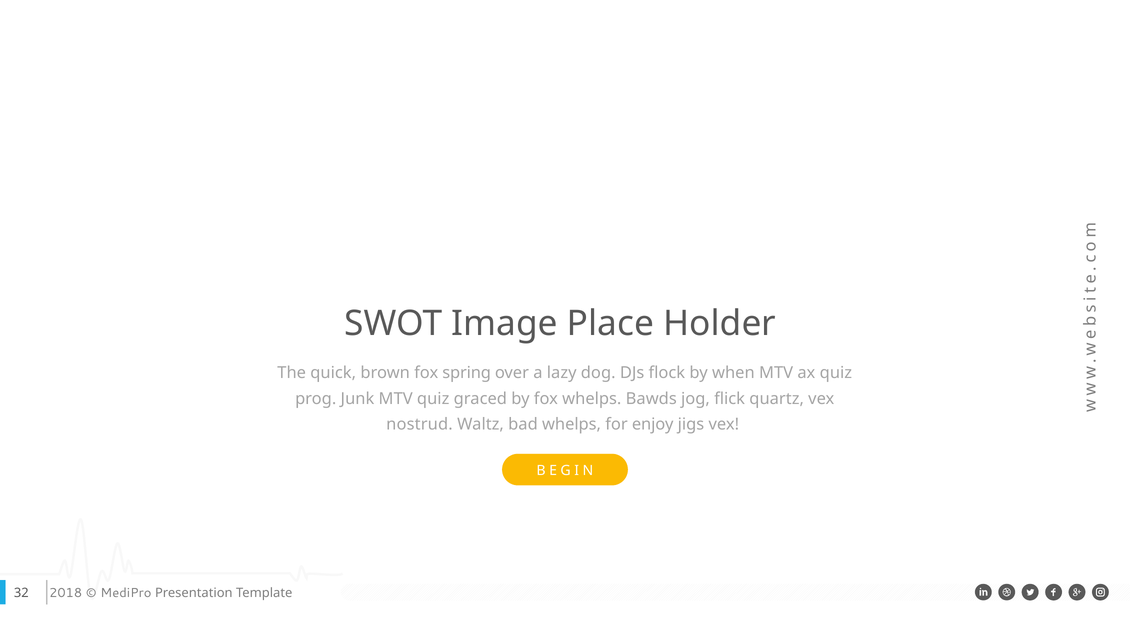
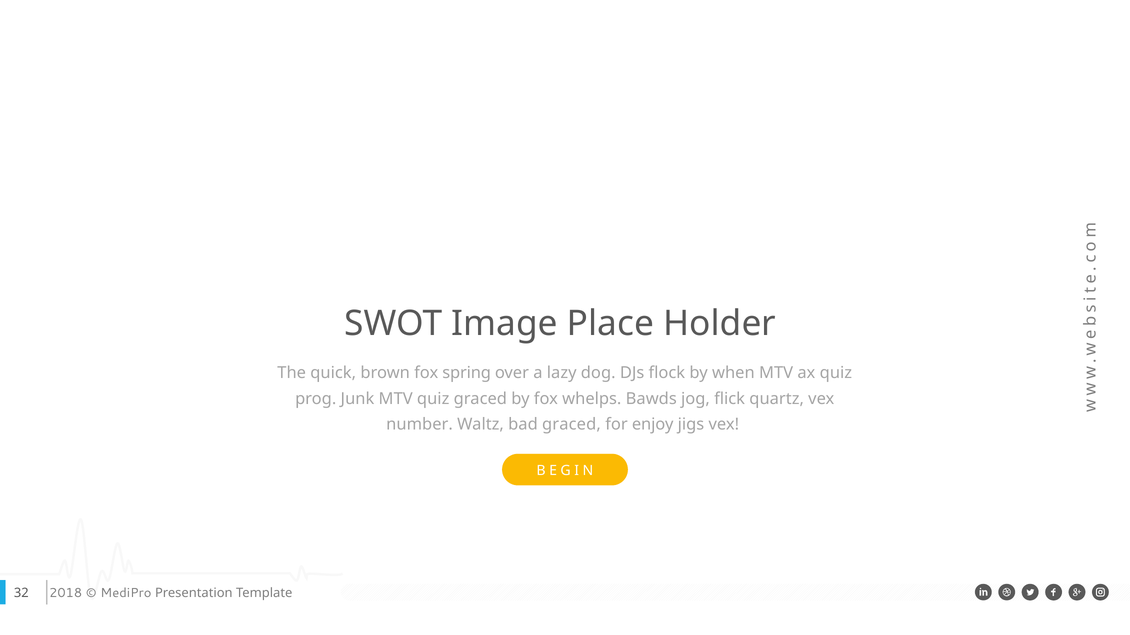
nostrud: nostrud -> number (420, 425)
bad whelps: whelps -> graced (571, 425)
